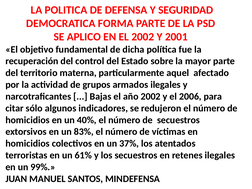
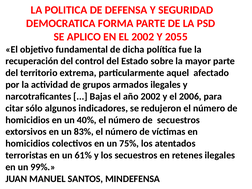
2001: 2001 -> 2055 (176, 37)
materna: materna -> extrema (78, 73)
37%: 37% -> 75% (129, 144)
